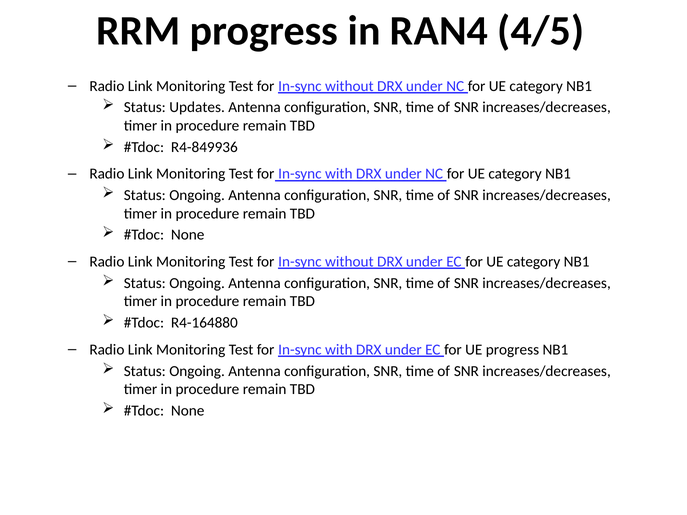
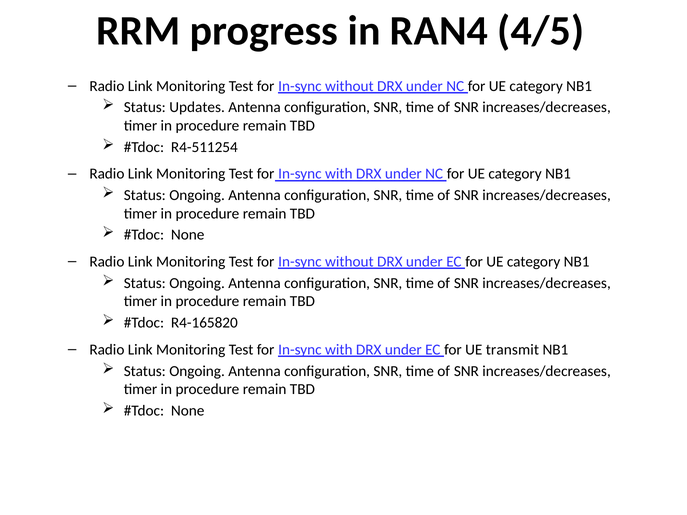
R4-849936: R4-849936 -> R4-511254 (204, 147)
R4-164880: R4-164880 -> R4-165820 (204, 323)
UE progress: progress -> transmit (512, 350)
